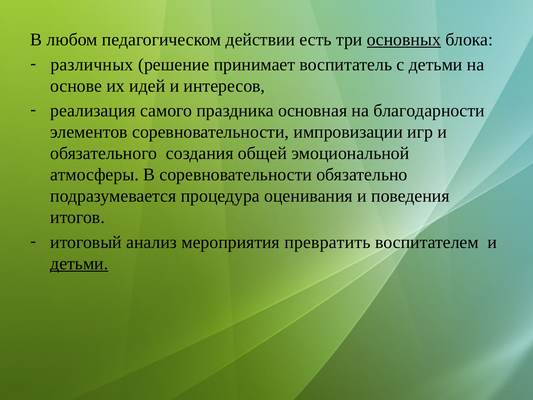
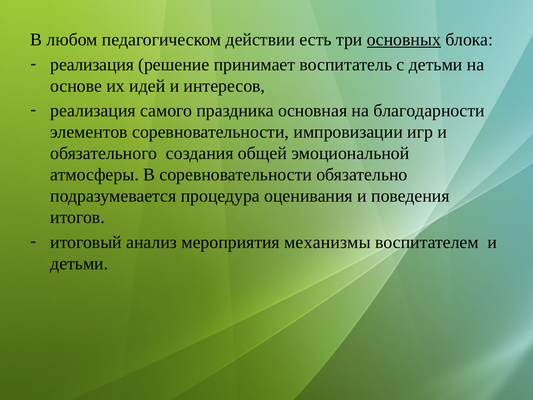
различных: различных -> реализация (92, 64)
превратить: превратить -> механизмы (327, 242)
детьми underline: present -> none (79, 263)
